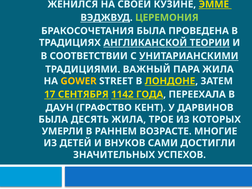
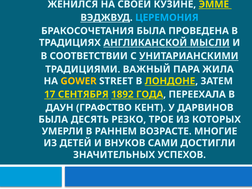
ЦЕРЕМОНИЯ colour: light green -> light blue (167, 18)
ТЕОРИИ: ТЕОРИИ -> МЫСЛИ (210, 43)
1142: 1142 -> 1892 (122, 94)
ДЕСЯТЬ ЖИЛА: ЖИЛА -> РЕЗКО (129, 119)
